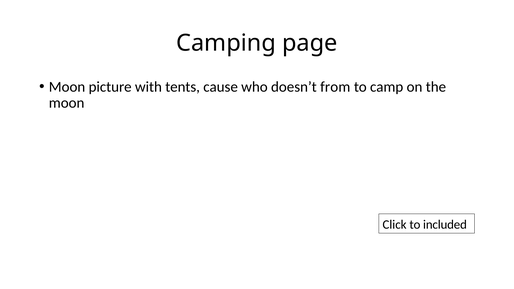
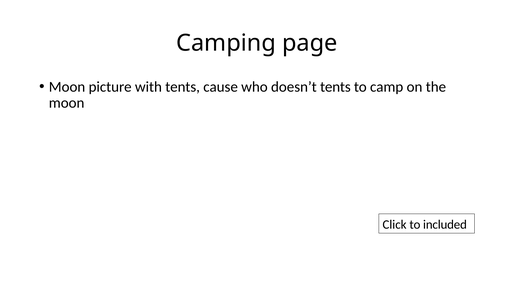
doesn’t from: from -> tents (335, 87)
